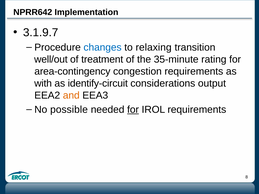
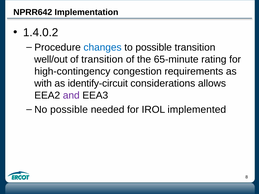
3.1.9.7: 3.1.9.7 -> 1.4.0.2 (41, 32)
to relaxing: relaxing -> possible (154, 47)
of treatment: treatment -> transition (102, 59)
35-minute: 35-minute -> 65-minute (176, 59)
area-contingency: area-contingency -> high-contingency (72, 71)
output: output -> allows (212, 84)
and colour: orange -> purple (71, 96)
for underline: present -> none (133, 110)
IROL requirements: requirements -> implemented (197, 110)
